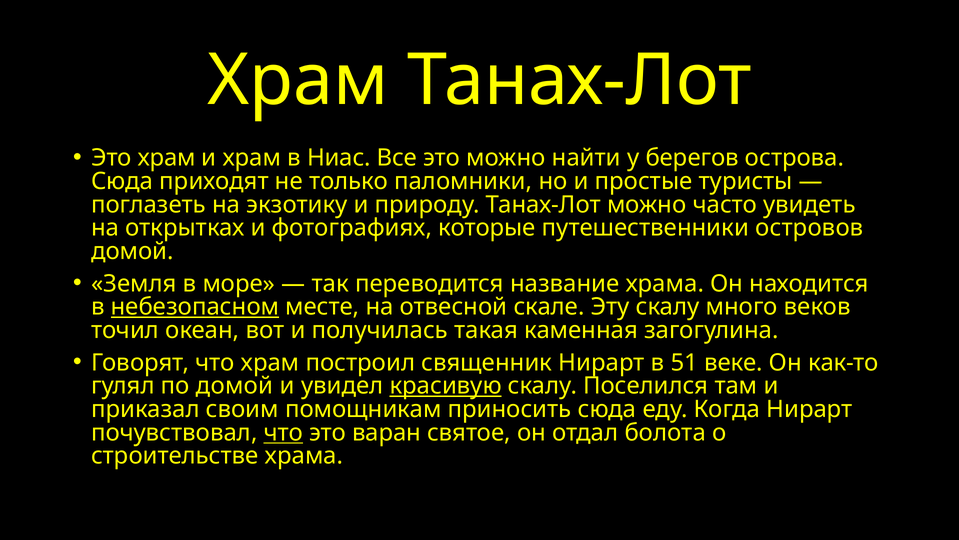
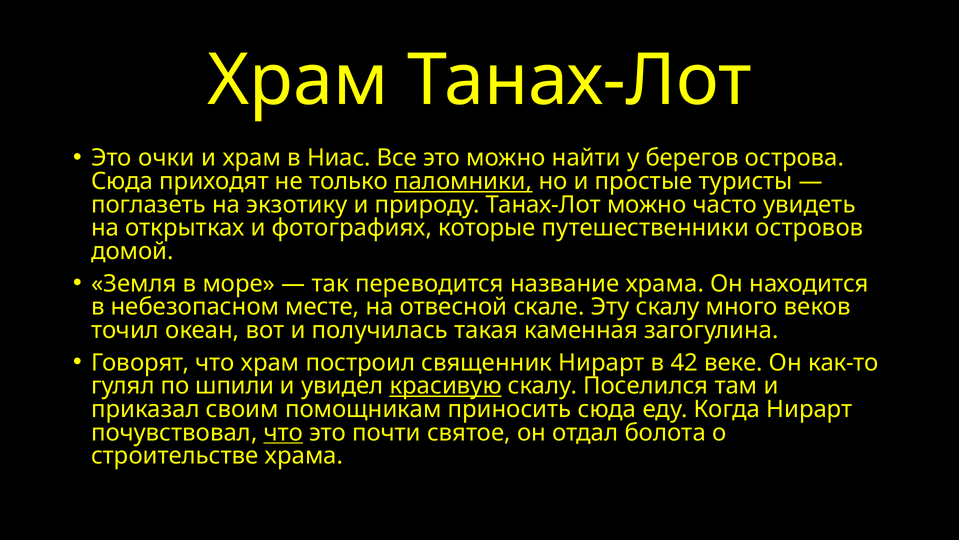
Это храм: храм -> очки (166, 158)
паломники underline: none -> present (463, 181)
небезопасном underline: present -> none (195, 307)
51: 51 -> 42 (684, 362)
по домой: домой -> шпили (235, 386)
варан: варан -> почти (386, 432)
